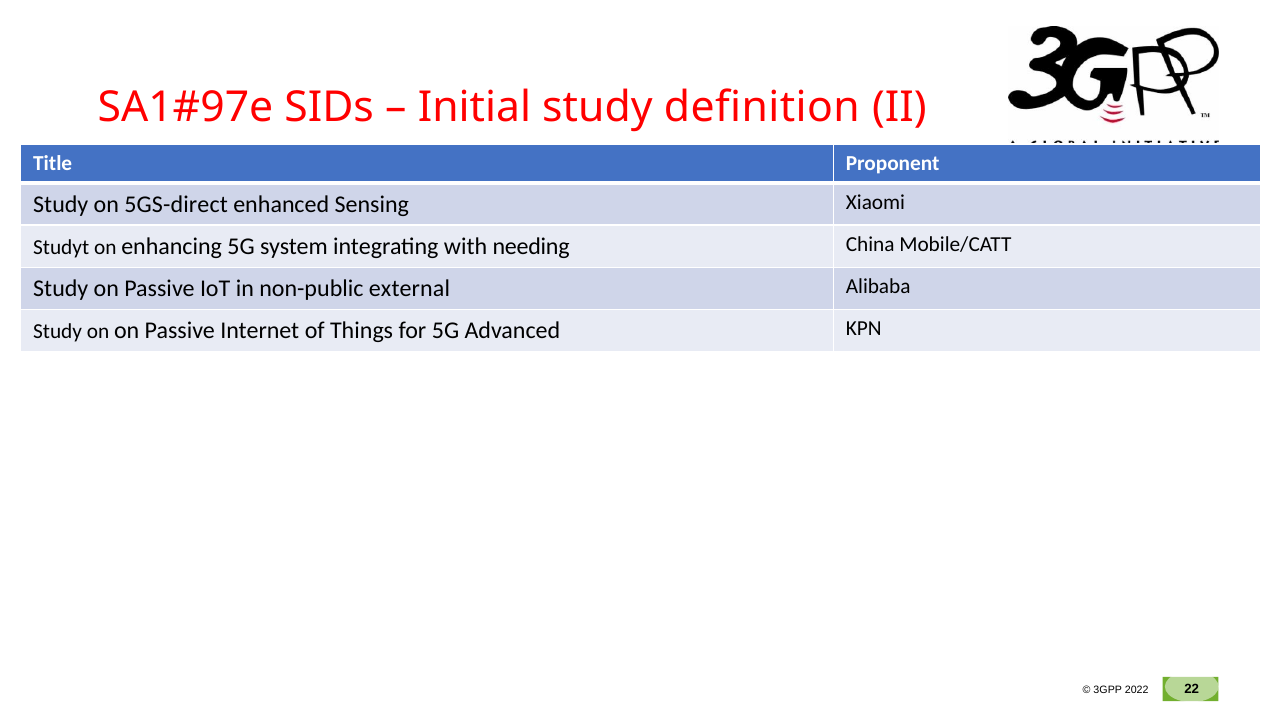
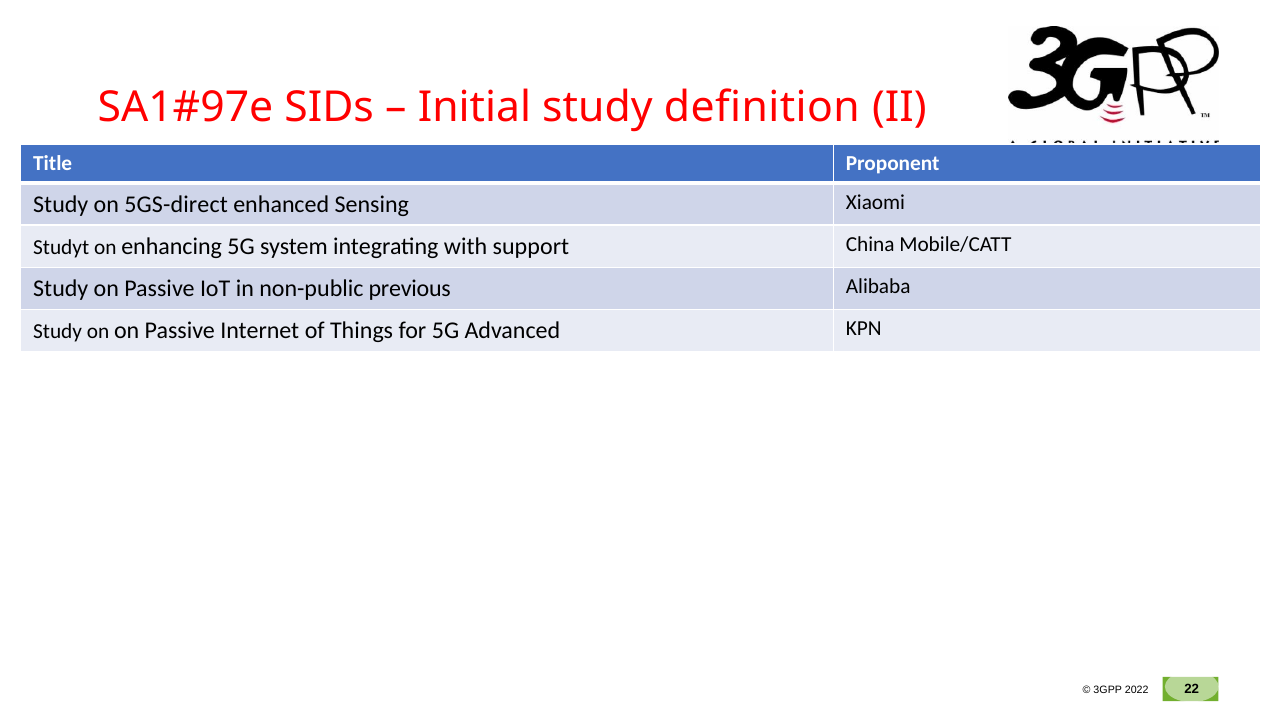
needing: needing -> support (531, 247)
external: external -> previous (410, 289)
